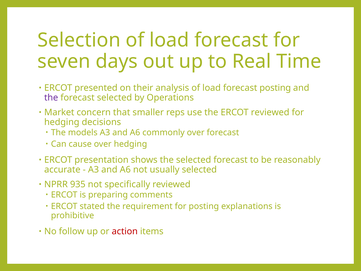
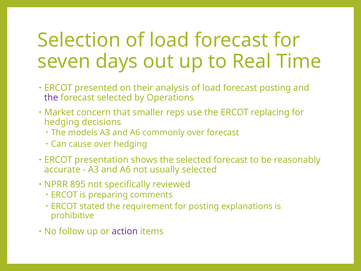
ERCOT reviewed: reviewed -> replacing (270, 112)
935: 935 -> 895 (78, 184)
action colour: red -> purple (125, 231)
